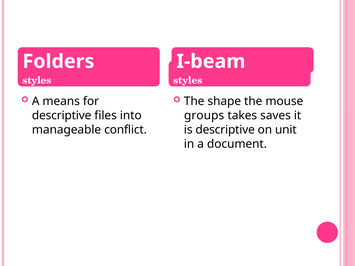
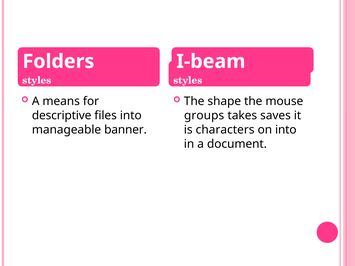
conflict: conflict -> banner (125, 130)
is descriptive: descriptive -> characters (225, 130)
on unit: unit -> into (286, 130)
